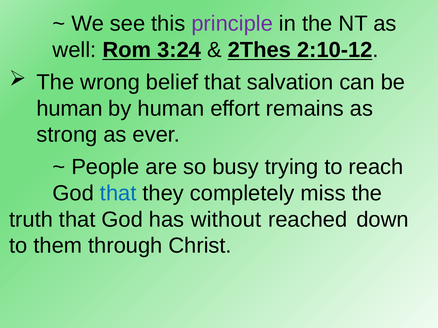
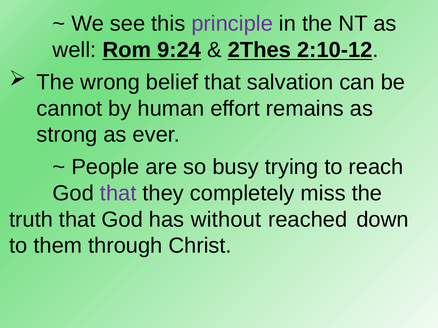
3:24: 3:24 -> 9:24 (179, 50)
human: human -> cannot (69, 109)
that colour: blue -> purple (118, 194)
